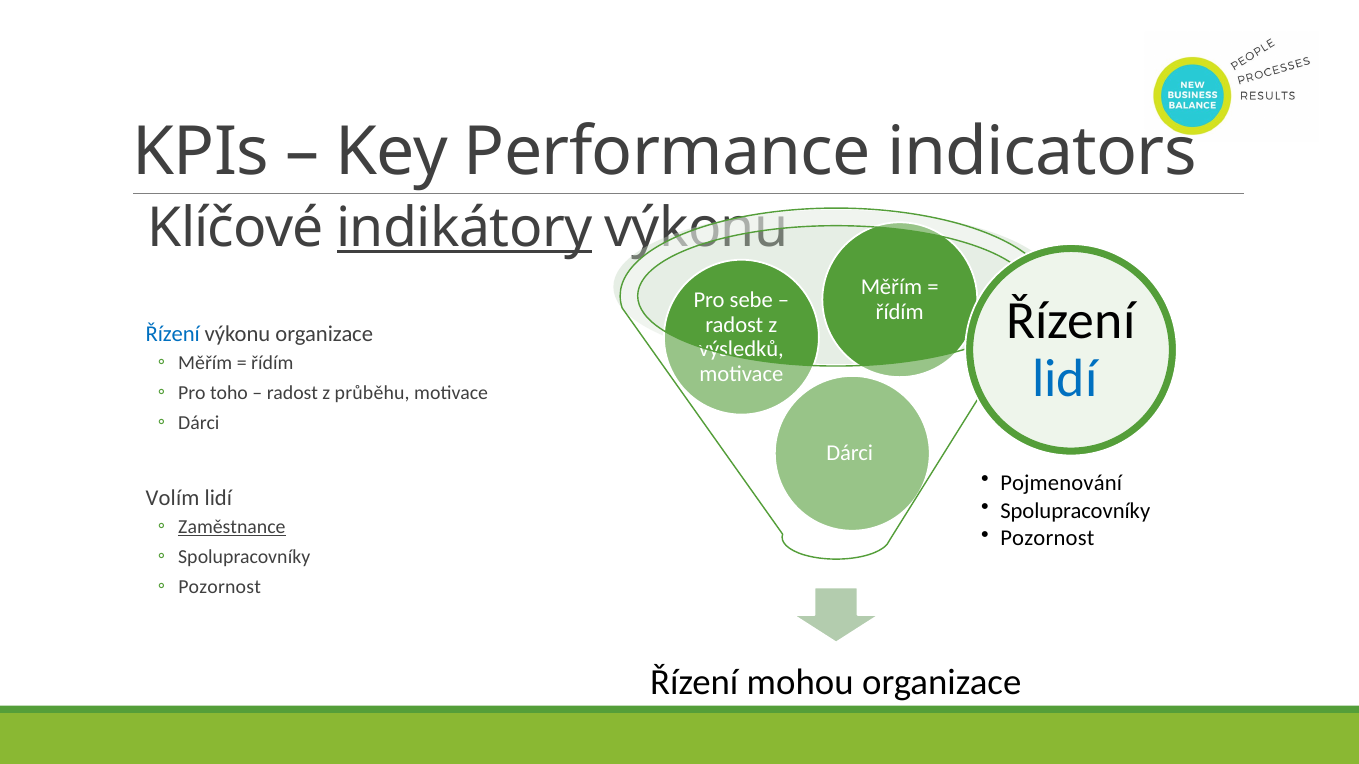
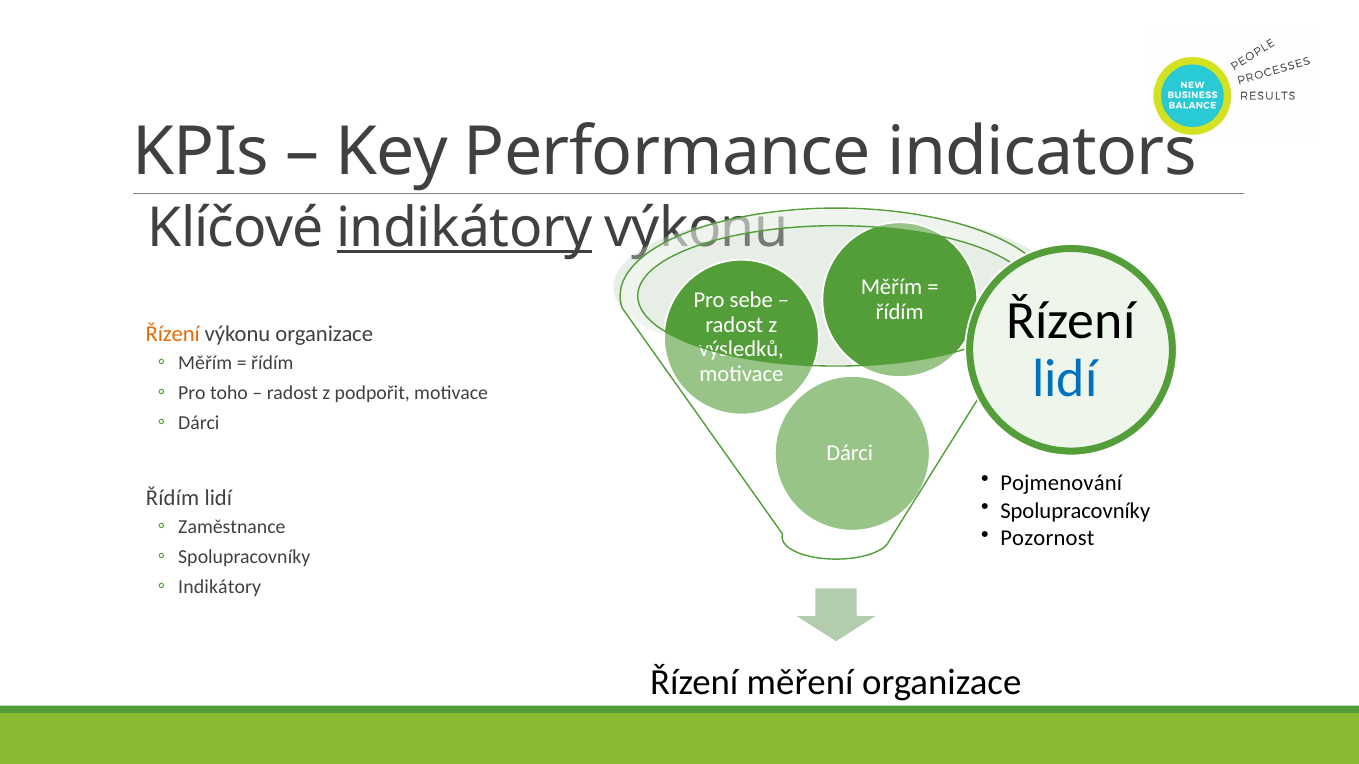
Řízení colour: blue -> orange (173, 335)
průběhu: průběhu -> podpořit (372, 393)
Volím: Volím -> Řídím (173, 498)
Zaměstnance underline: present -> none (232, 527)
Pozornost: Pozornost -> Indikátory (220, 587)
mohou: mohou -> měření (800, 683)
